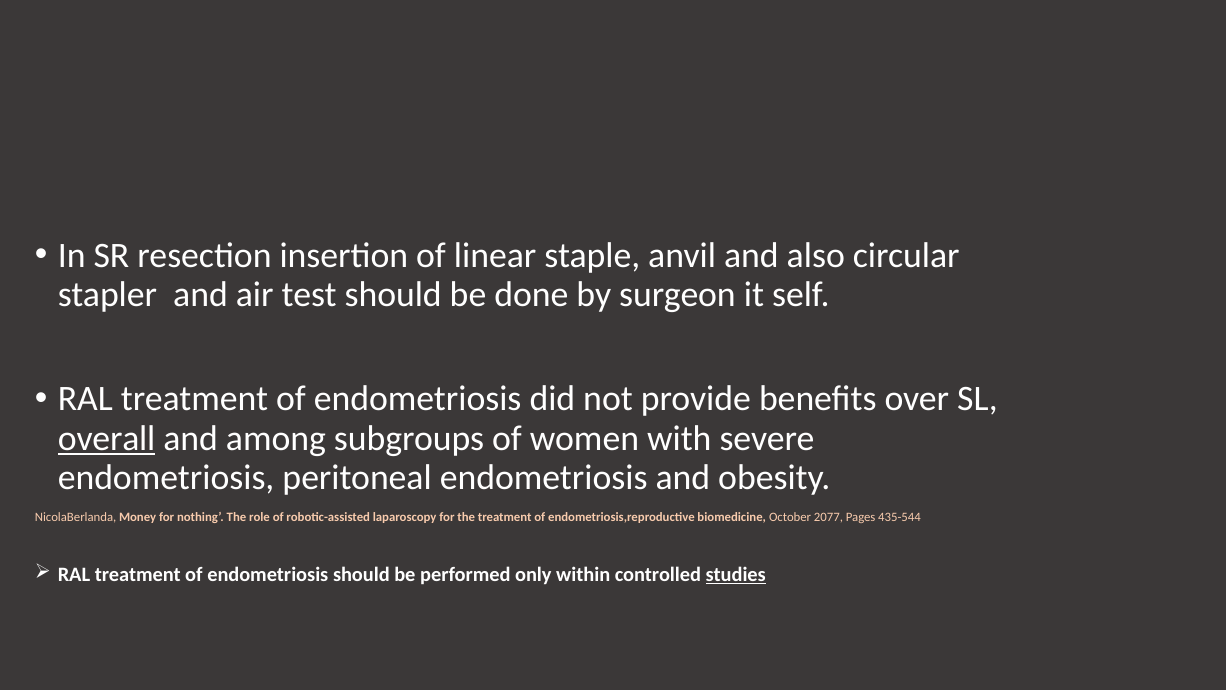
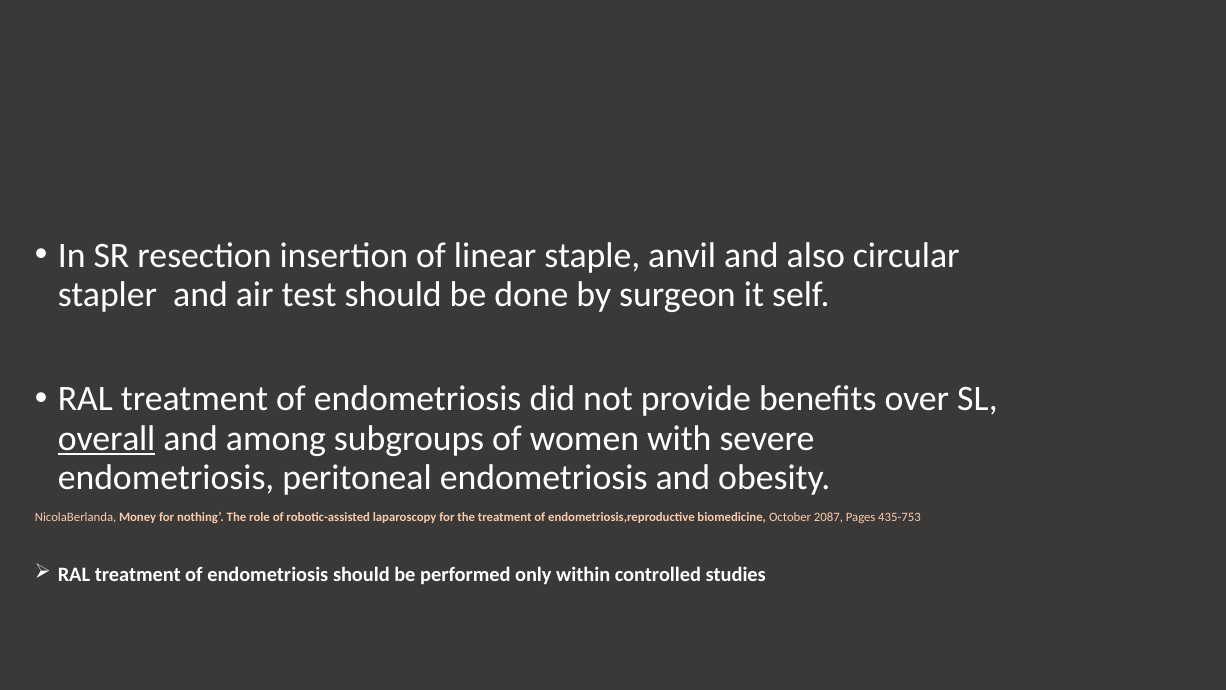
2077: 2077 -> 2087 (828, 517)
435-544: 435-544 -> 435-753 (900, 517)
studies underline: present -> none (736, 574)
